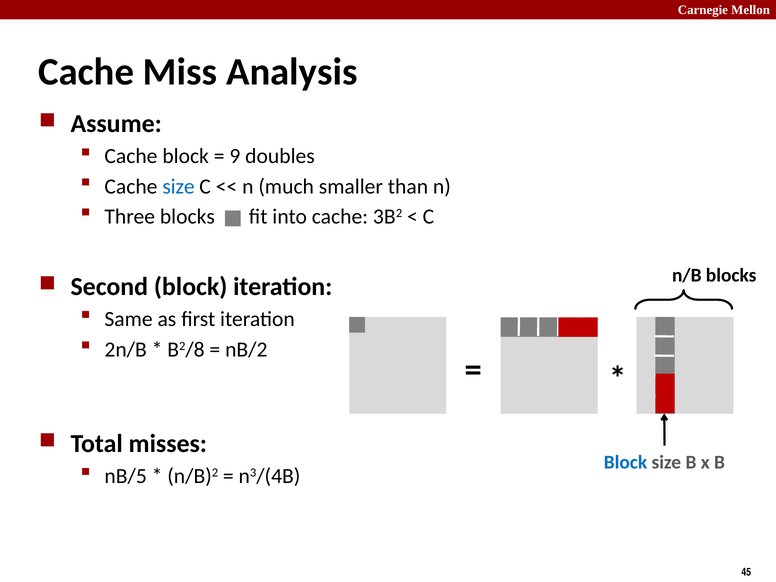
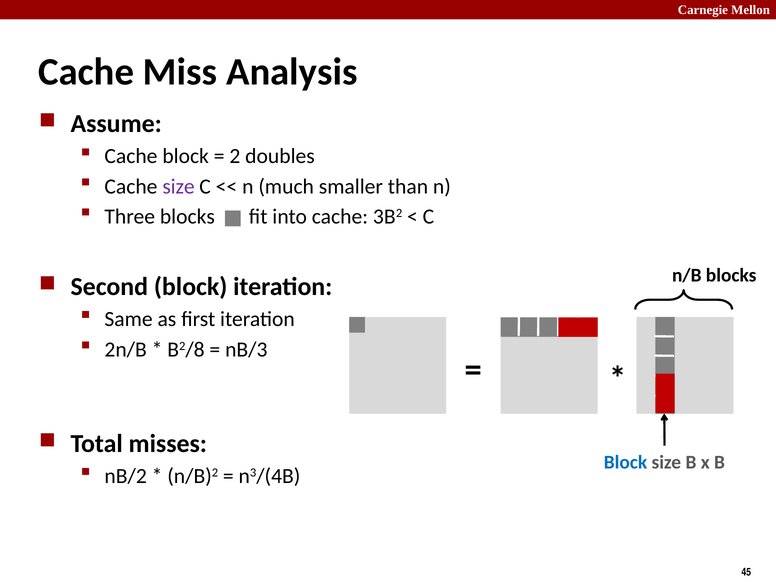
9: 9 -> 2 (235, 156)
size colour: blue -> purple (179, 187)
nB/2: nB/2 -> nB/3 (246, 349)
nB/5: nB/5 -> nB/2 (126, 476)
